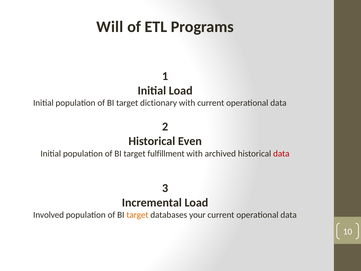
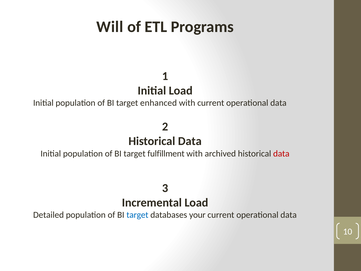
dictionary: dictionary -> enhanced (159, 103)
Even: Even -> Data (190, 141)
Involved: Involved -> Detailed (49, 215)
target colour: orange -> blue (137, 215)
